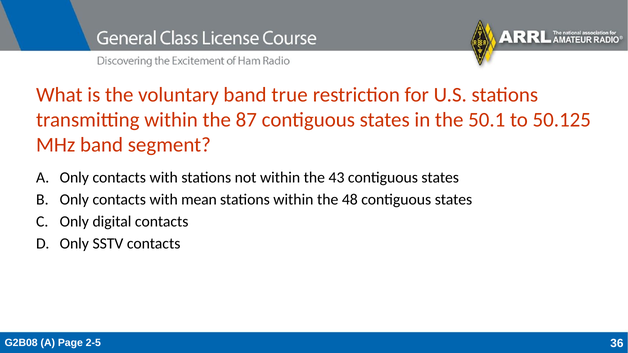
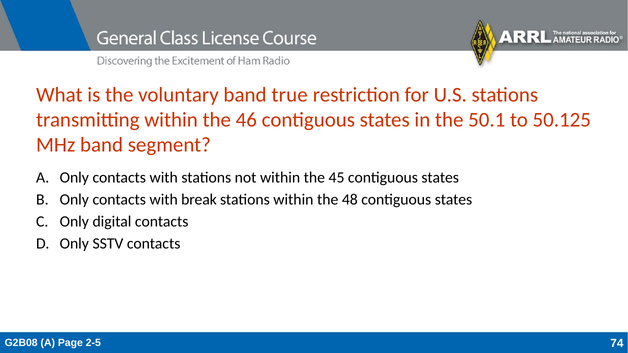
87: 87 -> 46 (246, 120)
43: 43 -> 45 (336, 178)
mean: mean -> break (199, 200)
36: 36 -> 74 (617, 344)
